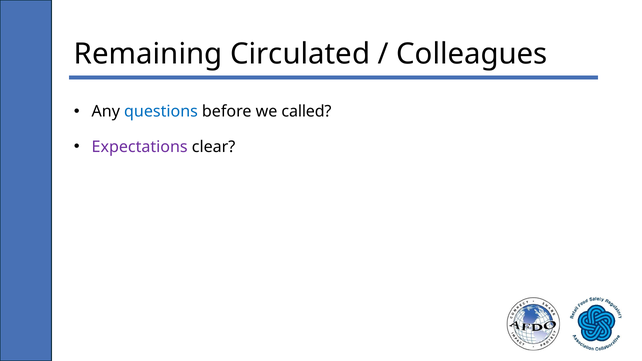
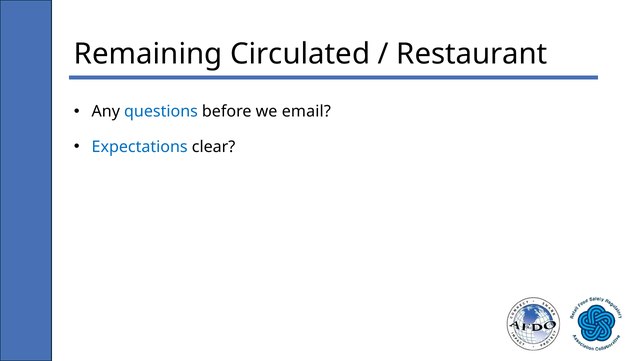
Colleagues: Colleagues -> Restaurant (472, 54)
called: called -> email (306, 112)
Expectations colour: purple -> blue (140, 147)
